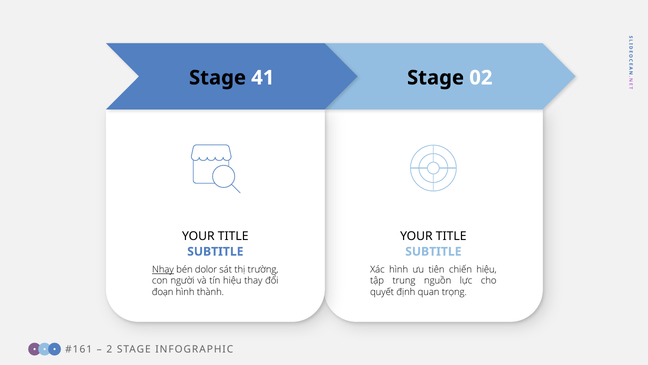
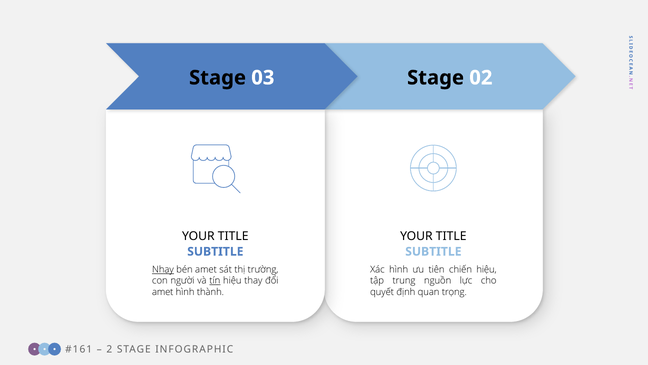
41: 41 -> 03 (263, 78)
bén dolor: dolor -> amet (206, 269)
tín underline: none -> present (215, 280)
đoạn: đoạn -> amet (163, 292)
